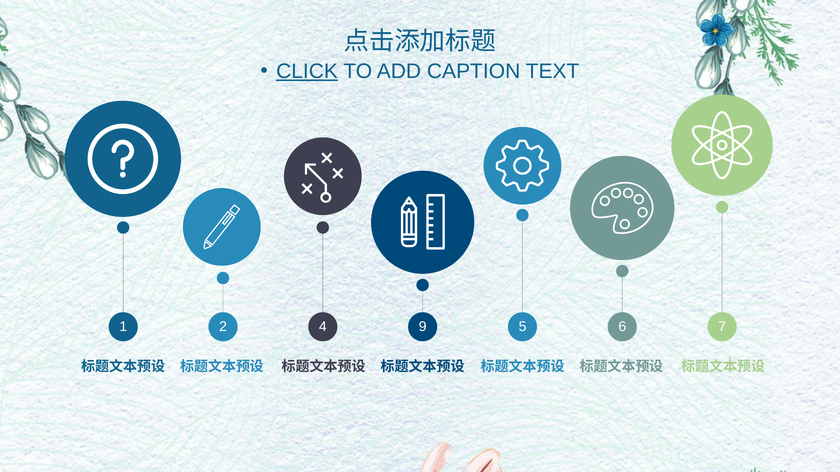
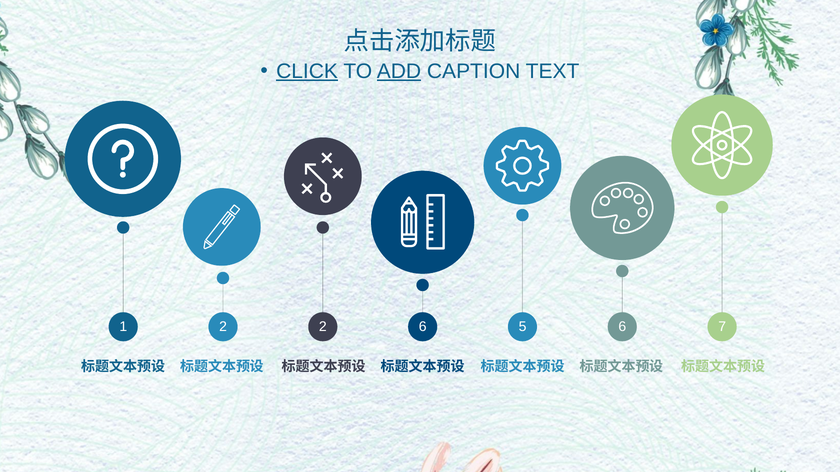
ADD underline: none -> present (399, 71)
2 4: 4 -> 2 (323, 327)
1 9: 9 -> 6 (423, 327)
